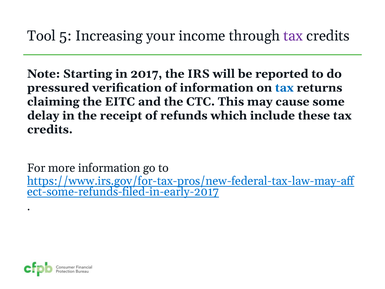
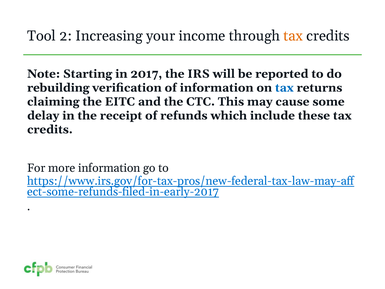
5: 5 -> 2 (66, 36)
tax colour: purple -> orange (293, 36)
pressured: pressured -> rebuilding (58, 88)
